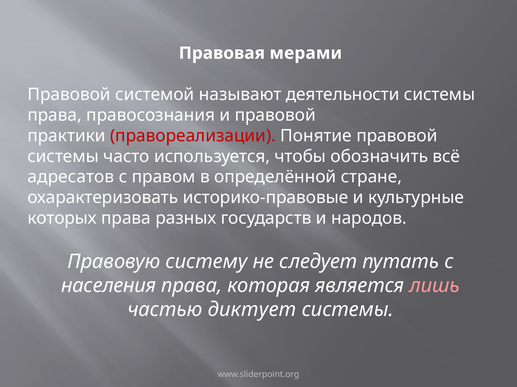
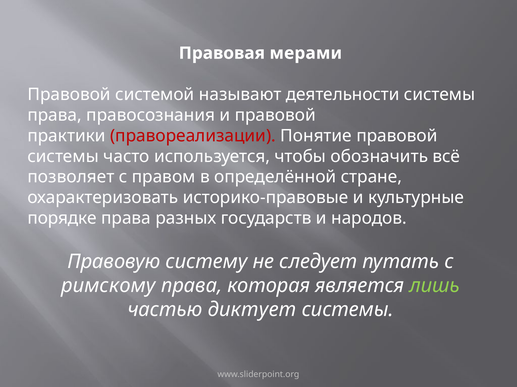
адресатов: адресатов -> позволяет (71, 177)
которых: которых -> порядке (62, 219)
населения: населения -> римскому (108, 286)
лишь colour: pink -> light green (435, 286)
